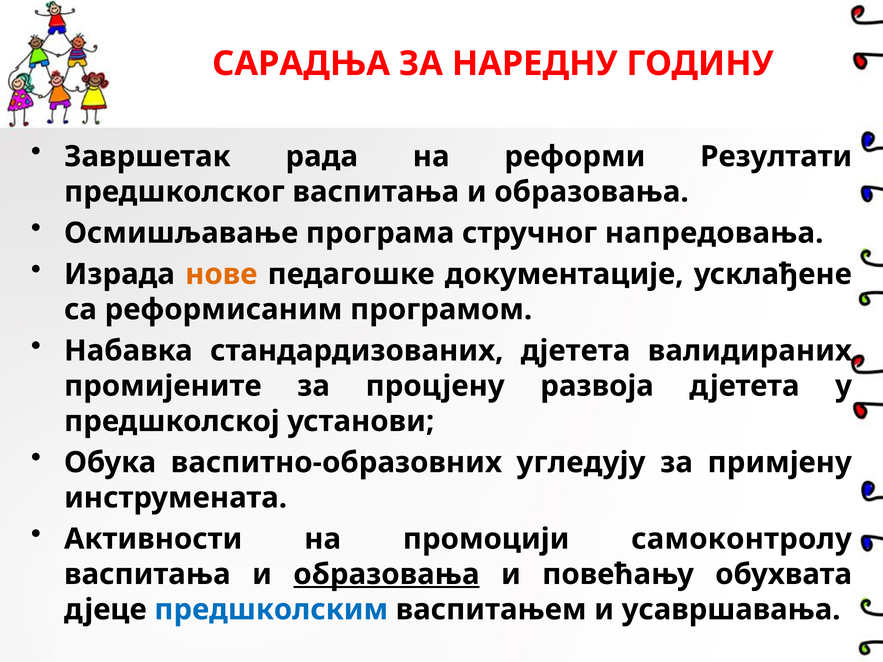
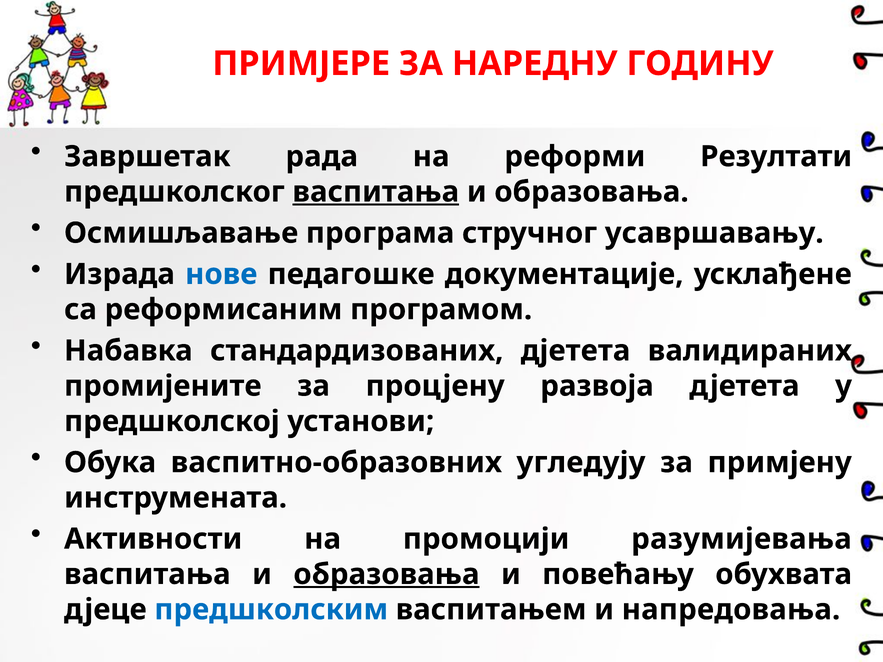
САРАДЊА: САРАДЊА -> ПРИМЈЕРЕ (301, 64)
васпитања underline: none -> present (376, 192)
напредовања: напредовања -> усавршавању (714, 233)
нове colour: orange -> blue (221, 274)
самоконтролу: самоконтролу -> разумијевања (741, 539)
усавршавања: усавршавања -> напредовања (731, 610)
